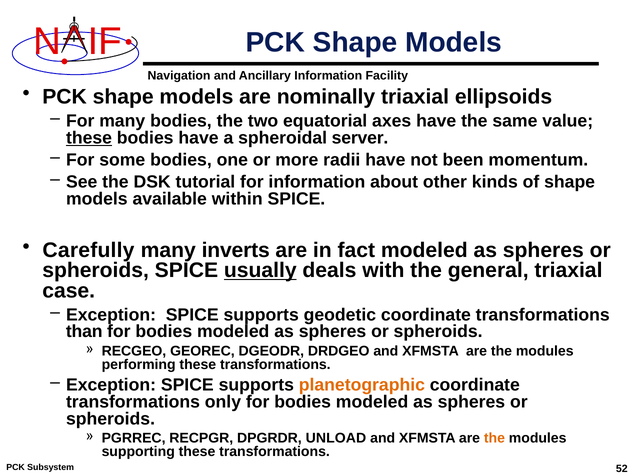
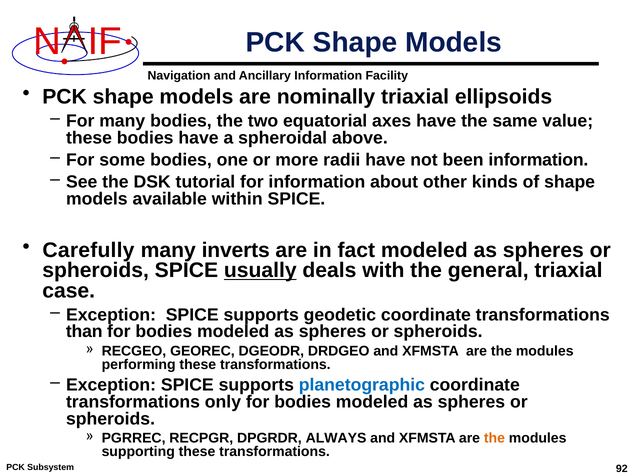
these underline: present -> none (89, 138)
server: server -> above (360, 138)
been momentum: momentum -> information (538, 160)
planetographic colour: orange -> blue (362, 386)
UNLOAD: UNLOAD -> ALWAYS (336, 439)
52: 52 -> 92 (622, 469)
